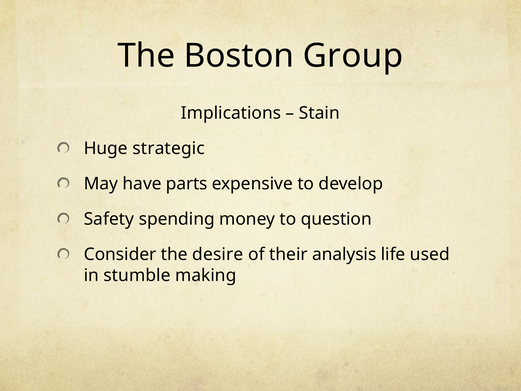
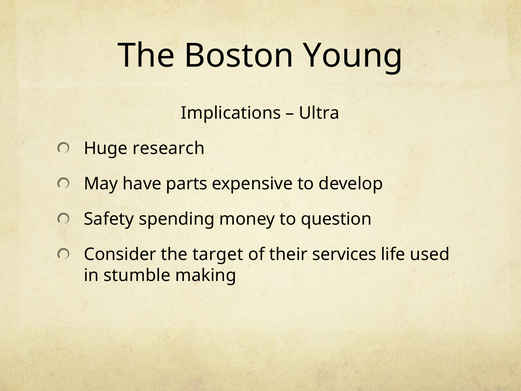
Group: Group -> Young (353, 56)
Stain: Stain -> Ultra (319, 113)
strategic: strategic -> research (169, 148)
desire: desire -> target (218, 254)
analysis: analysis -> services (344, 254)
